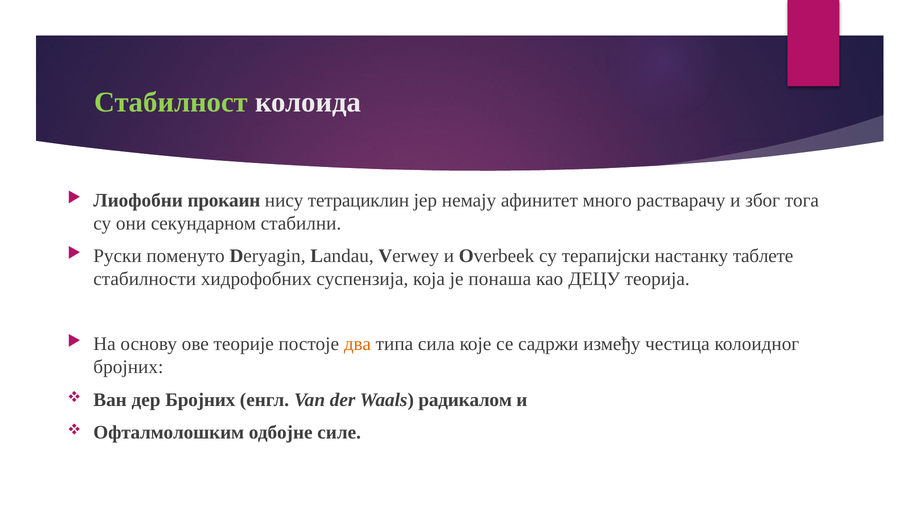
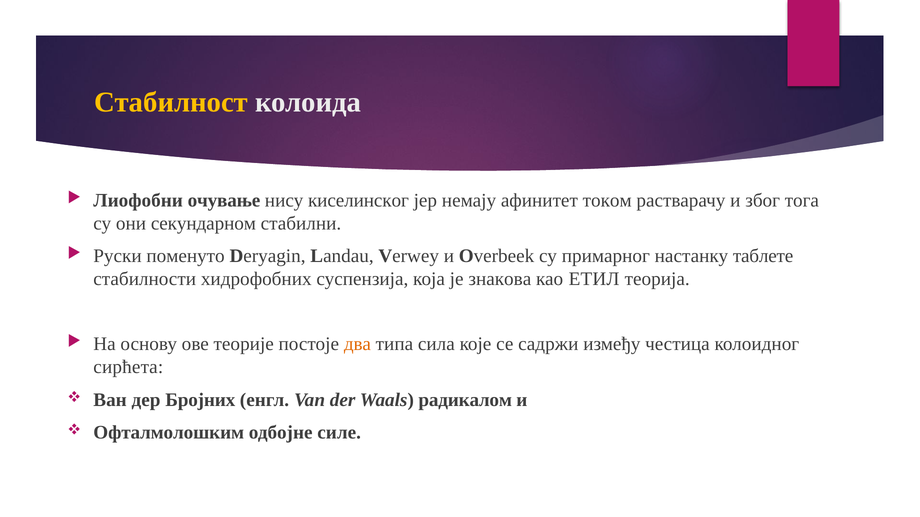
Стабилност colour: light green -> yellow (171, 102)
прокаин: прокаин -> очување (224, 201)
тетрациклин: тетрациклин -> киселинског (358, 201)
много: много -> током (607, 201)
терапијски: терапијски -> примарног (606, 256)
понаша: понаша -> знакова (500, 279)
ДЕЦУ: ДЕЦУ -> ЕТИЛ (594, 279)
бројних: бројних -> сирћета (128, 368)
